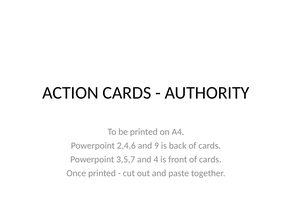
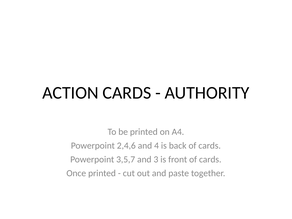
9: 9 -> 4 (157, 146)
4: 4 -> 3 (156, 159)
